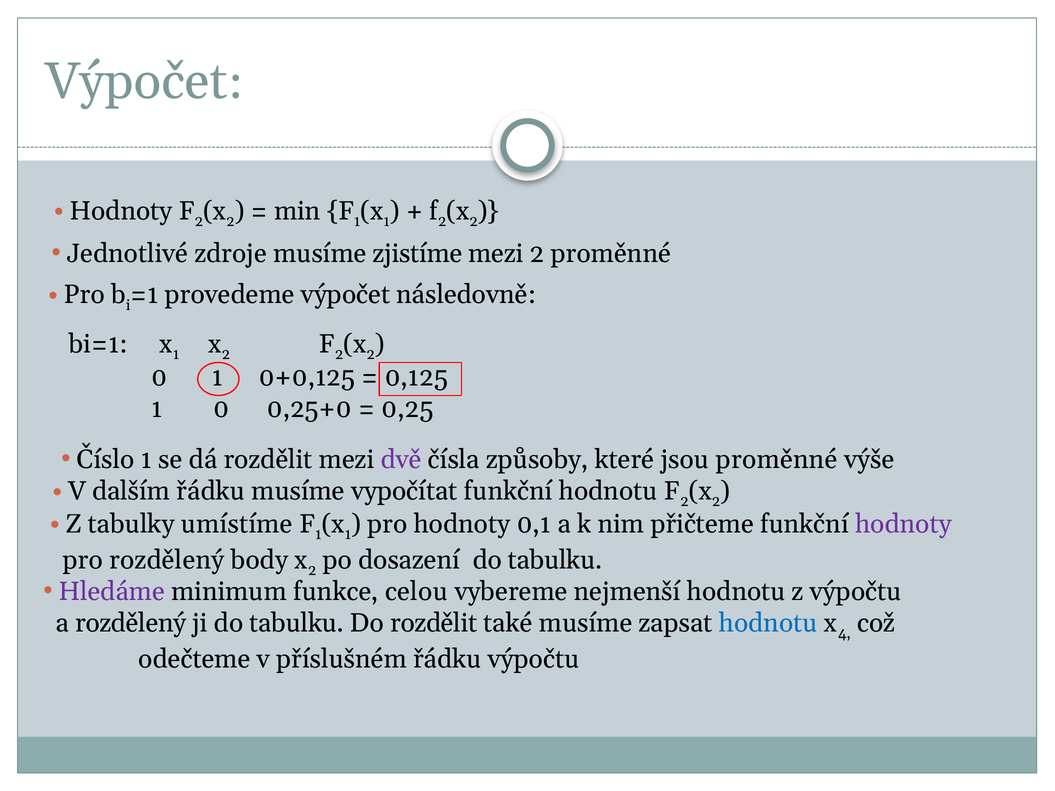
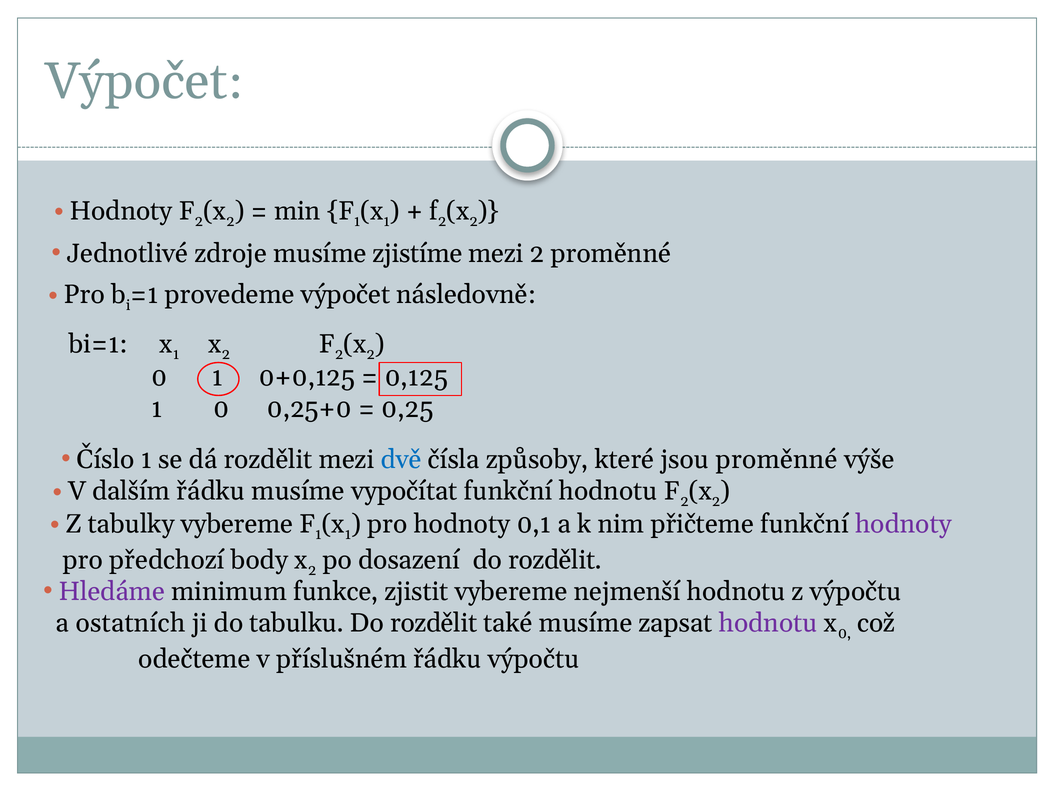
dvě colour: purple -> blue (401, 460)
tabulky umístíme: umístíme -> vybereme (237, 524)
pro rozdělený: rozdělený -> předchozí (167, 560)
dosazení do tabulku: tabulku -> rozdělit (555, 560)
celou: celou -> zjistit (417, 592)
a rozdělený: rozdělený -> ostatních (130, 623)
hodnotu colour: blue -> purple (768, 623)
4: 4 -> 0 (844, 633)
